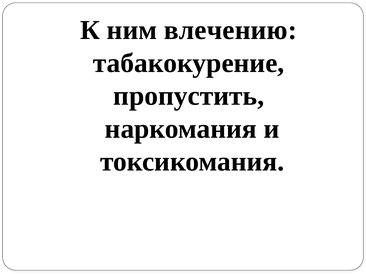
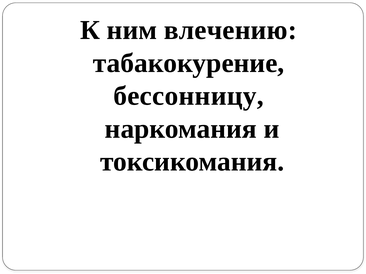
пропустить: пропустить -> бессонницу (189, 96)
